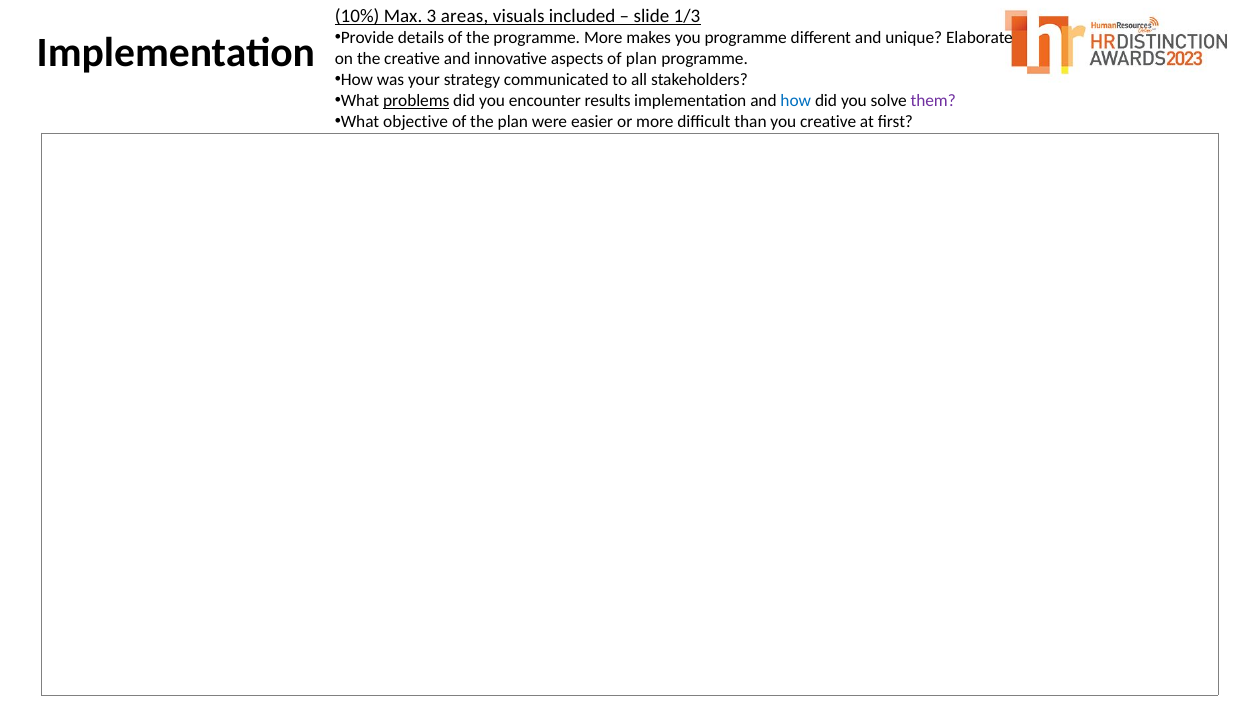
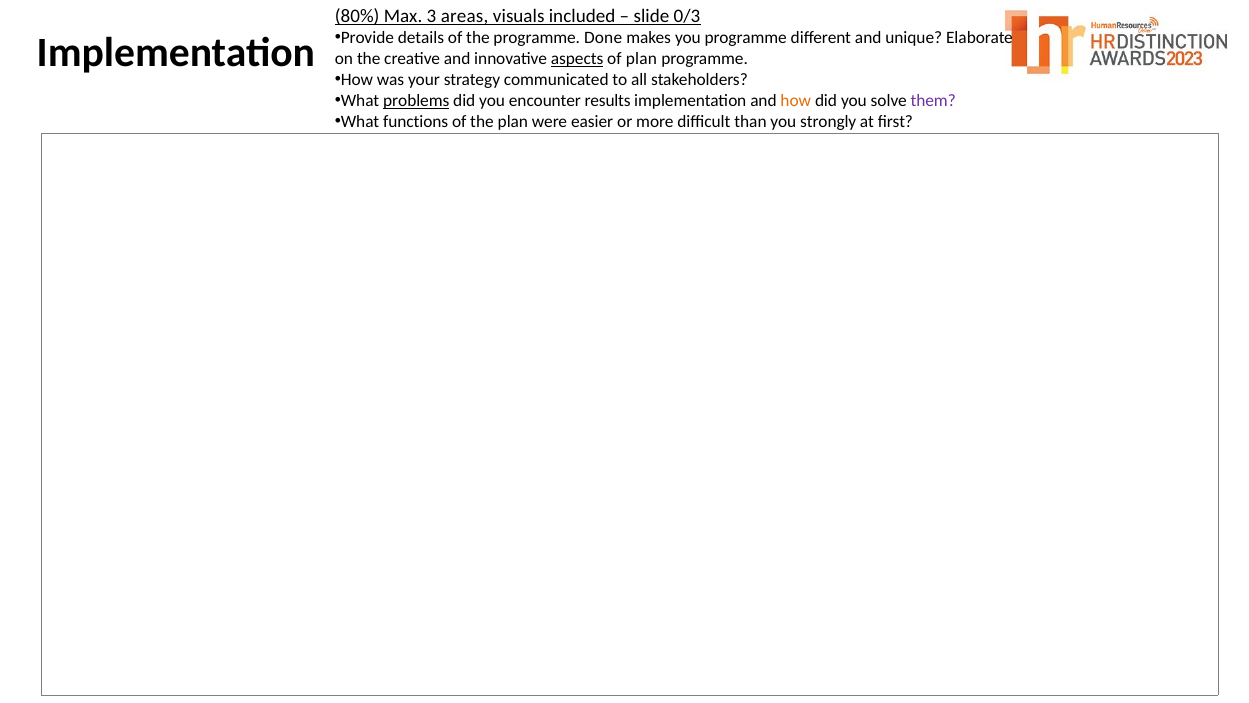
10%: 10% -> 80% (357, 16)
1/3: 1/3 -> 0/3 (687, 16)
programme More: More -> Done (603, 38)
aspects underline: none -> present (577, 59)
how colour: blue -> orange (796, 101)
objective: objective -> functions (416, 121)
you creative: creative -> strongly (828, 121)
